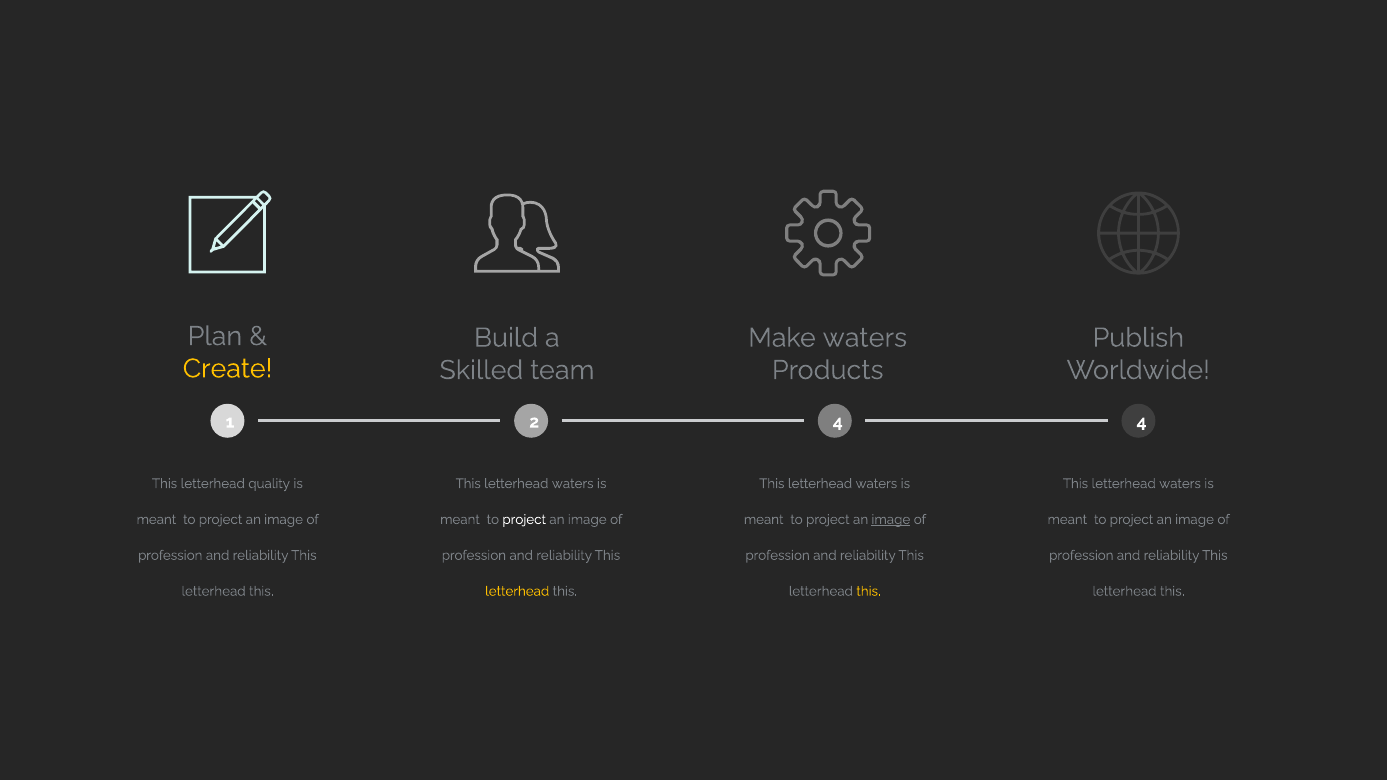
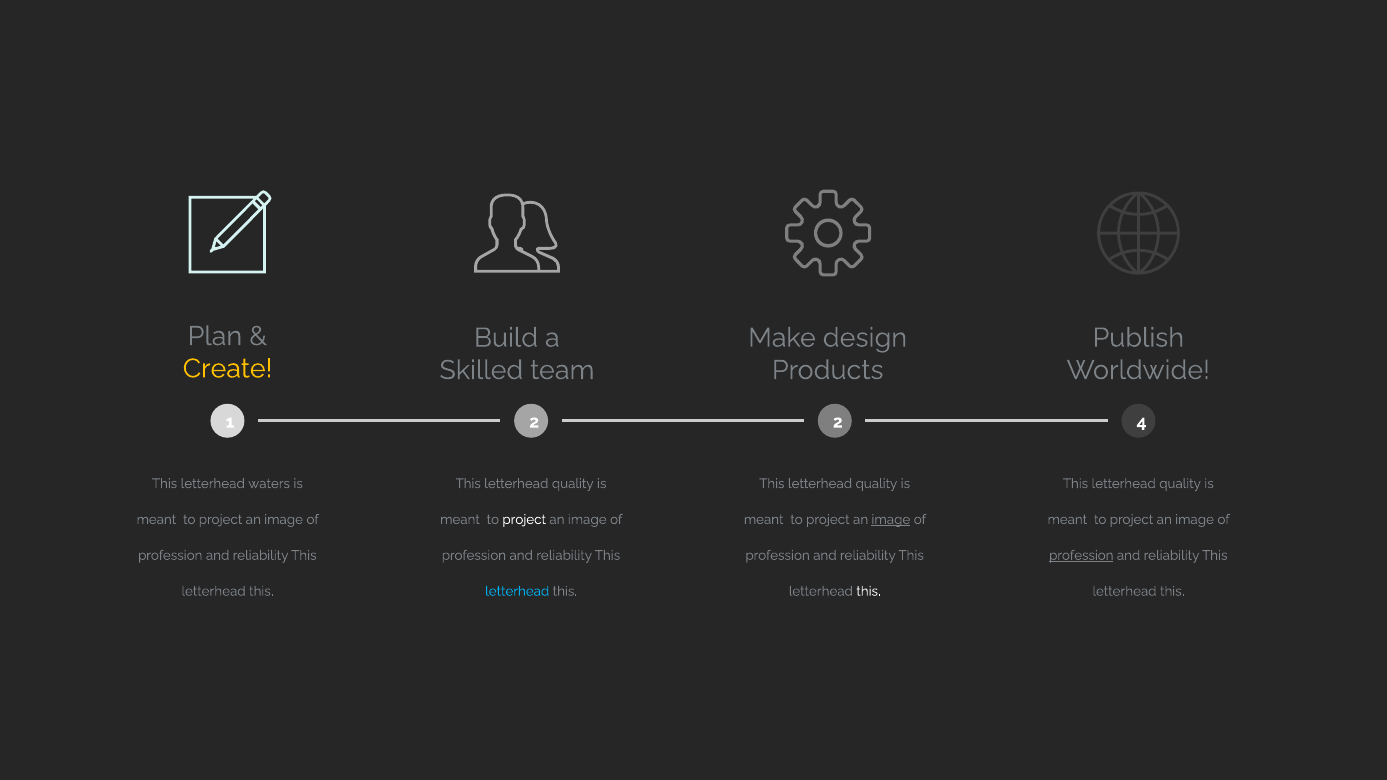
Make waters: waters -> design (865, 338)
2 4: 4 -> 2 (838, 422)
quality: quality -> waters (269, 484)
waters: waters -> quality (573, 484)
waters: waters -> quality (876, 484)
waters: waters -> quality (1180, 484)
profession underline: none -> present (1081, 555)
letterhead colour: yellow -> light blue (517, 591)
this colour: yellow -> white (868, 591)
